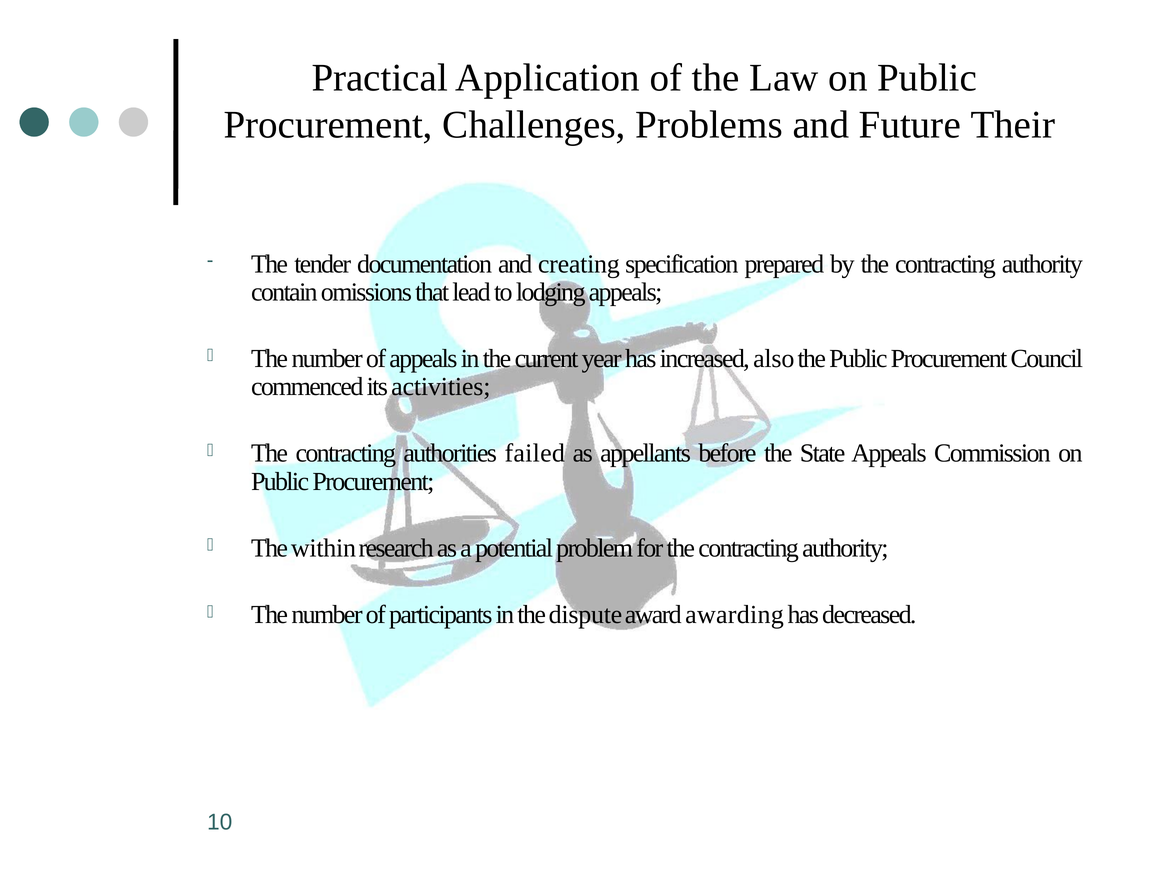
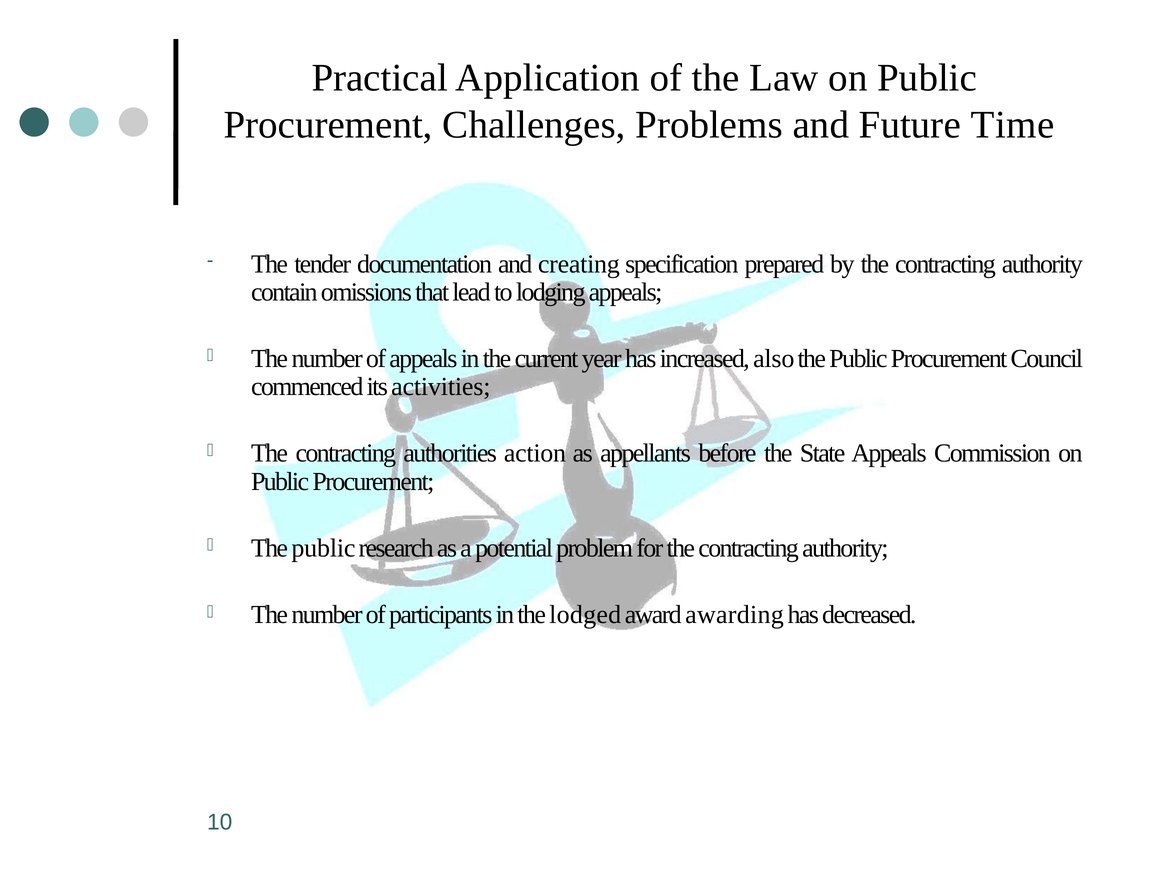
Their: Their -> Time (1013, 125)
failed: failed -> action (535, 453)
within: within -> public (323, 548)
dispute: dispute -> lodged (585, 615)
